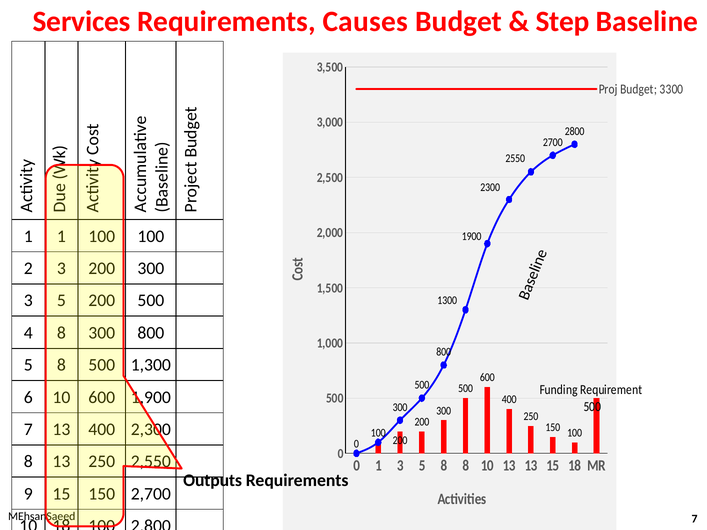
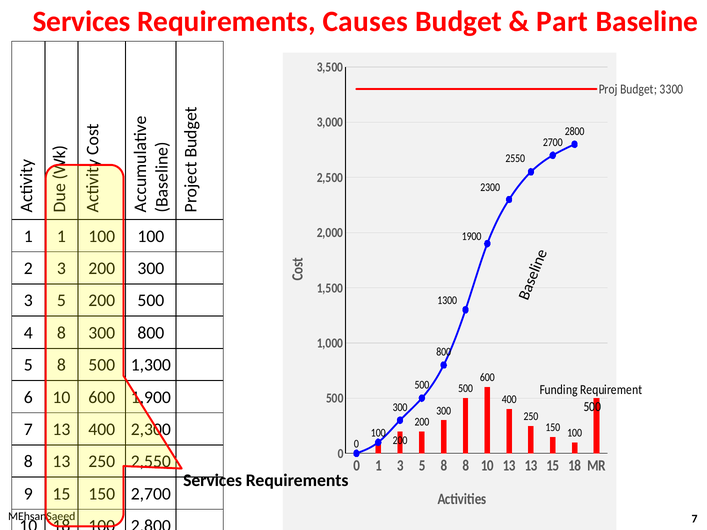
Step: Step -> Part (562, 21)
Outputs: Outputs -> Services (213, 481)
